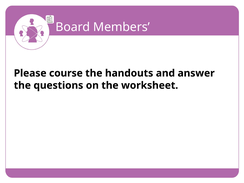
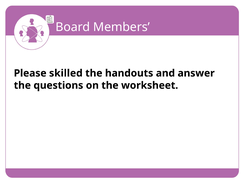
course: course -> skilled (66, 73)
